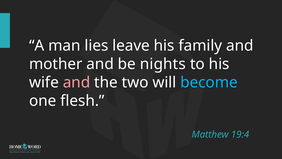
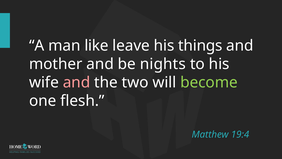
lies: lies -> like (97, 46)
family: family -> things (200, 46)
become colour: light blue -> light green (209, 82)
